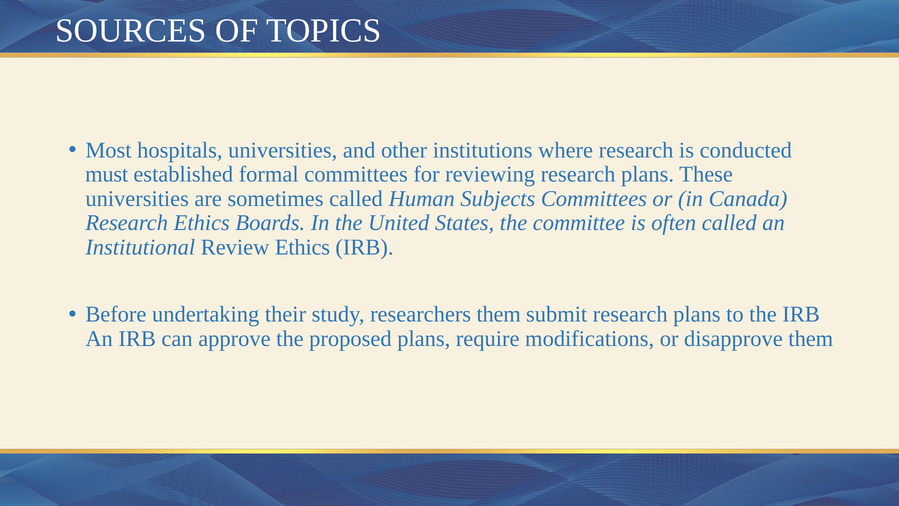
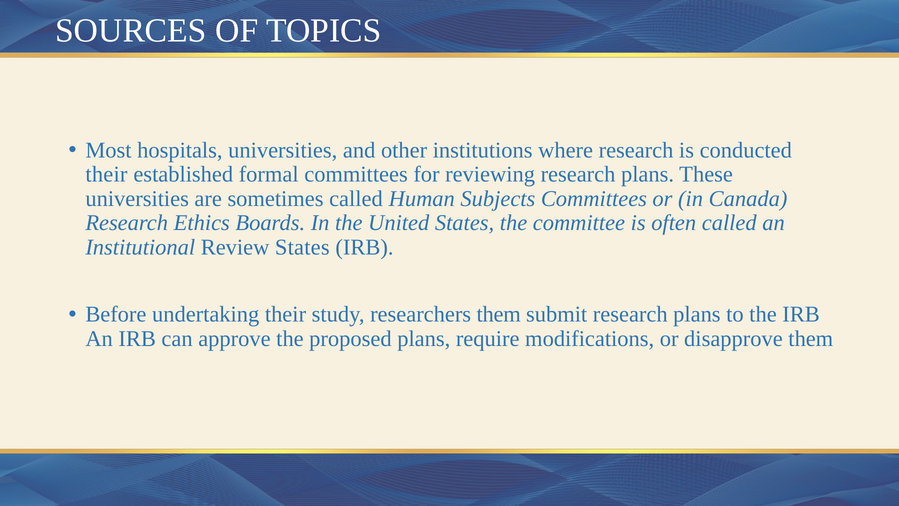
must: must -> their (106, 174)
Review Ethics: Ethics -> States (302, 247)
